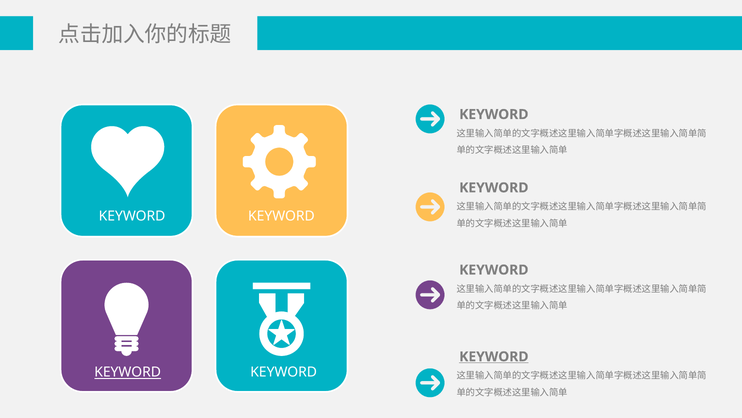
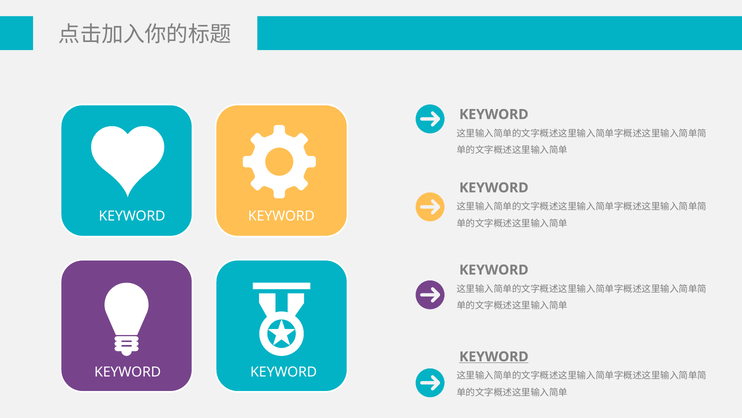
KEYWORD underline: present -> none (128, 372)
